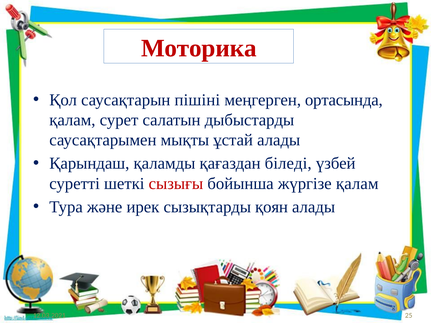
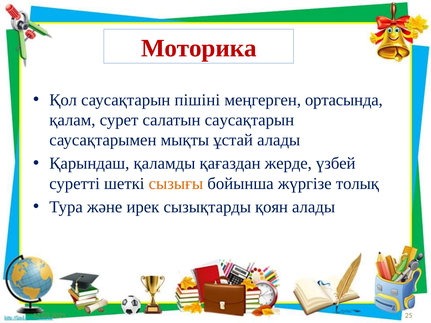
салатын дыбыстарды: дыбыстарды -> саусақтарын (249, 120)
біледі: біледі -> жерде (288, 164)
сызығы colour: red -> orange (176, 184)
жүргізе қалам: қалам -> толық (357, 184)
